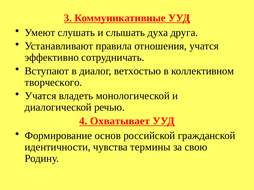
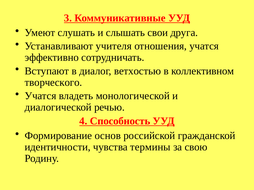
духа: духа -> свои (158, 33)
правила: правила -> учителя (114, 46)
Охватывает: Охватывает -> Способность (120, 121)
